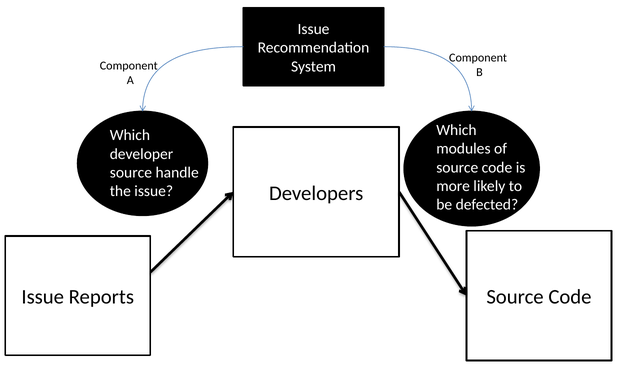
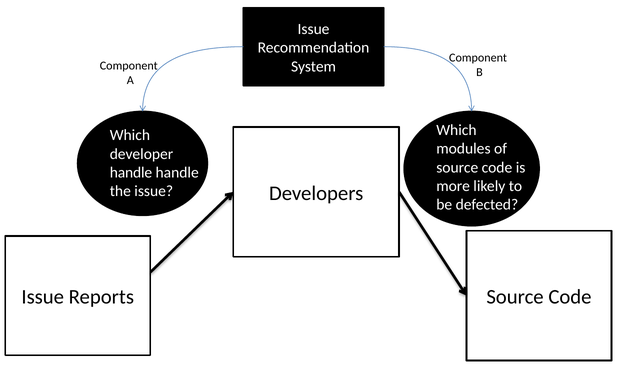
source: source -> handle (131, 173)
